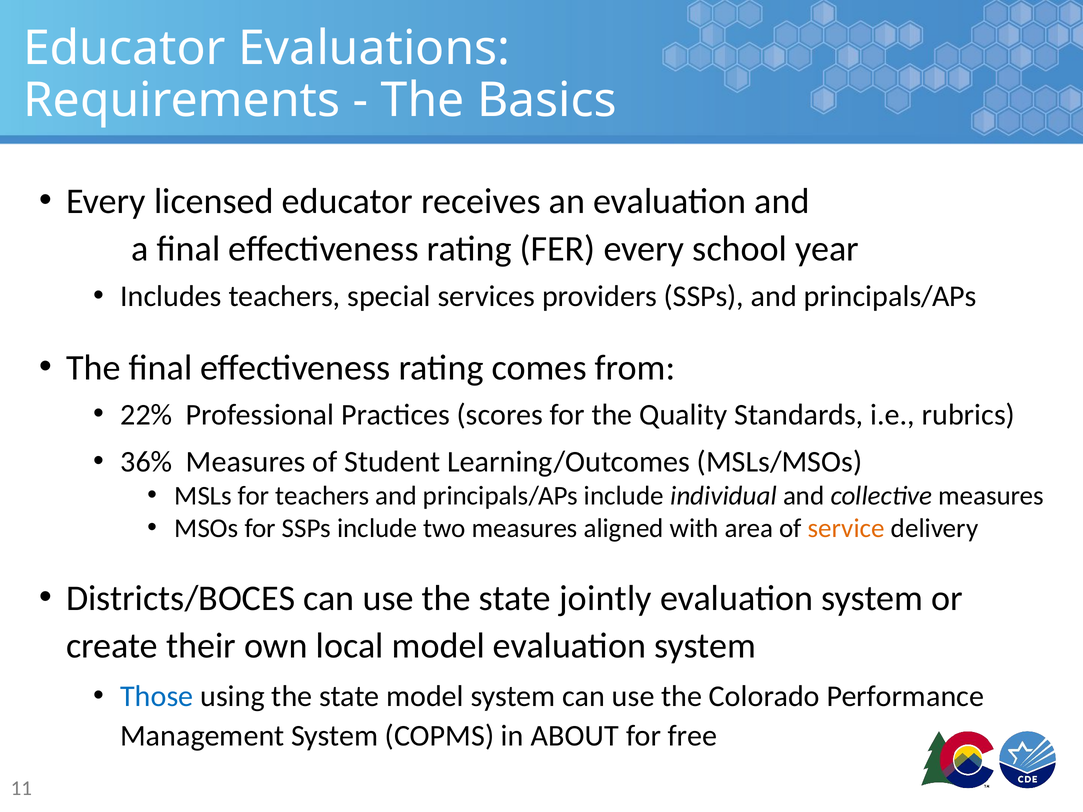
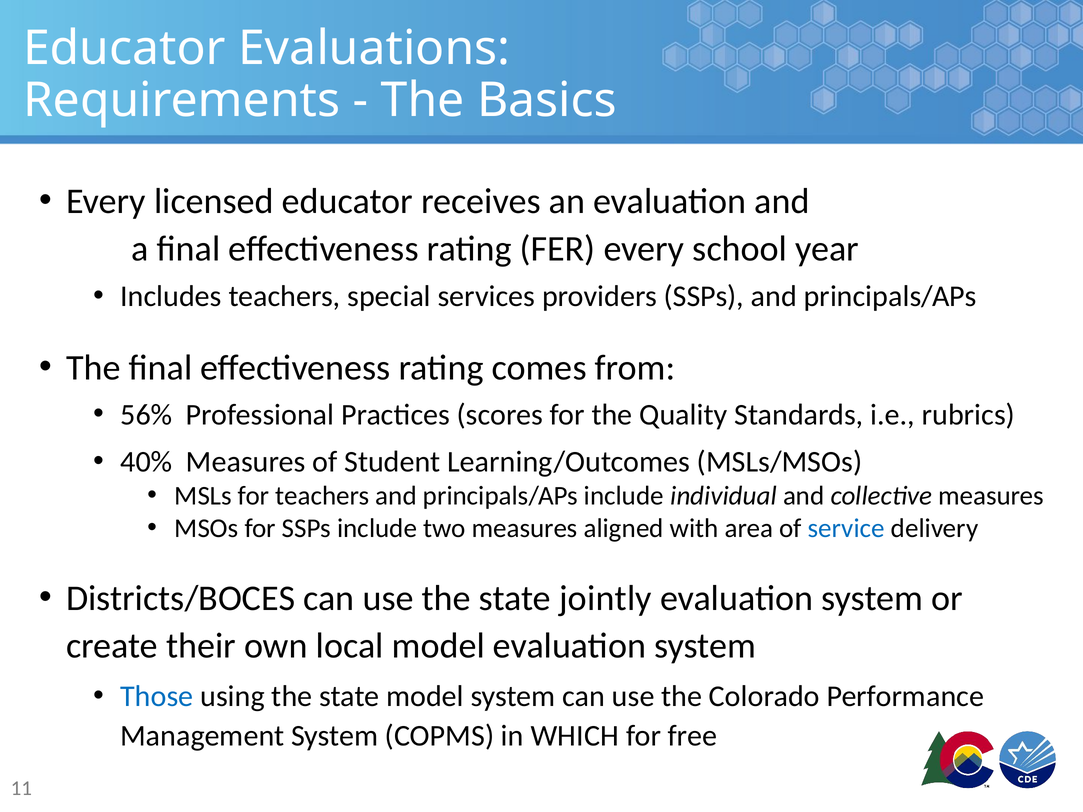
22%: 22% -> 56% (146, 415)
36%: 36% -> 40% (146, 462)
service colour: orange -> blue (846, 529)
ABOUT: ABOUT -> WHICH (575, 736)
